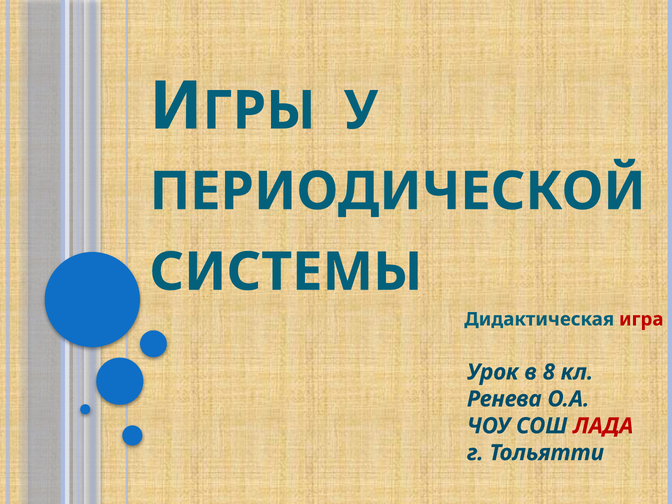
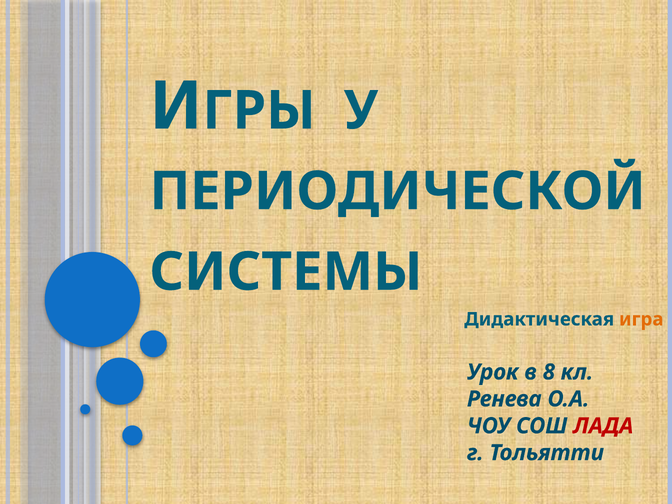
игра colour: red -> orange (641, 319)
